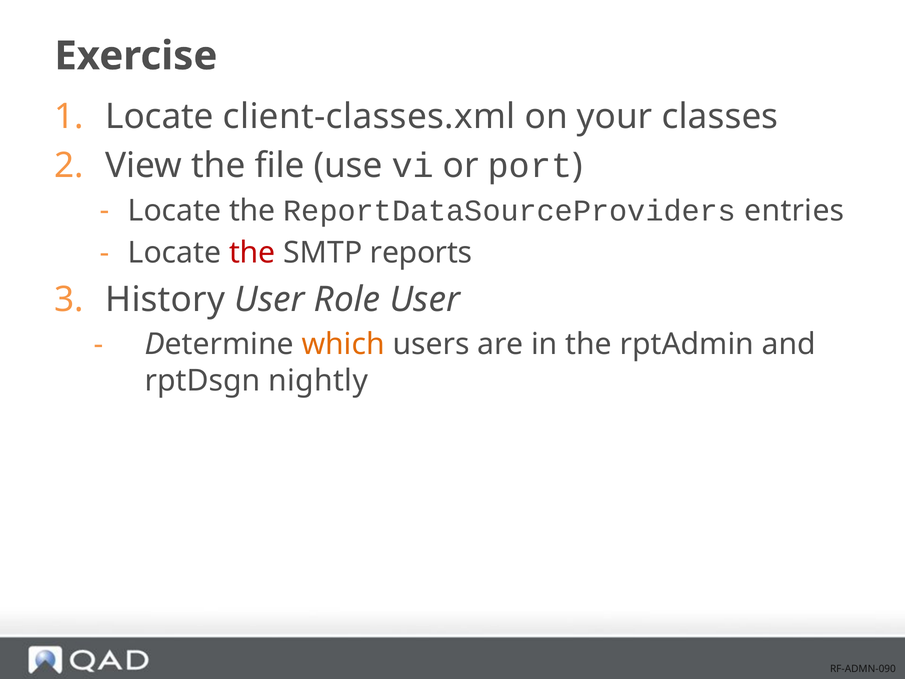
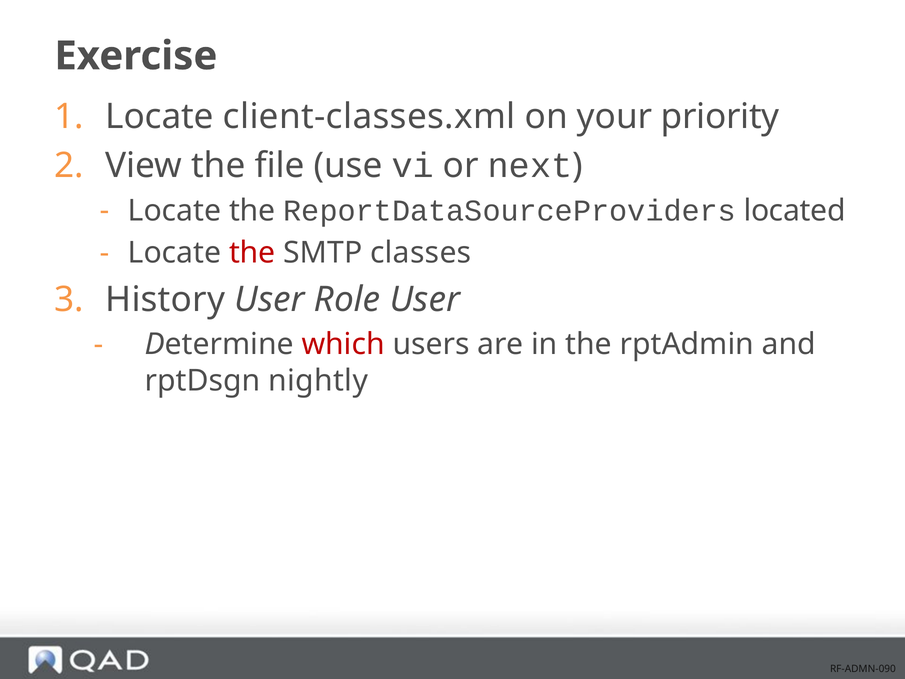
classes: classes -> priority (720, 116)
port: port -> next (530, 166)
entries: entries -> located (795, 211)
reports: reports -> classes (421, 253)
which colour: orange -> red (343, 344)
